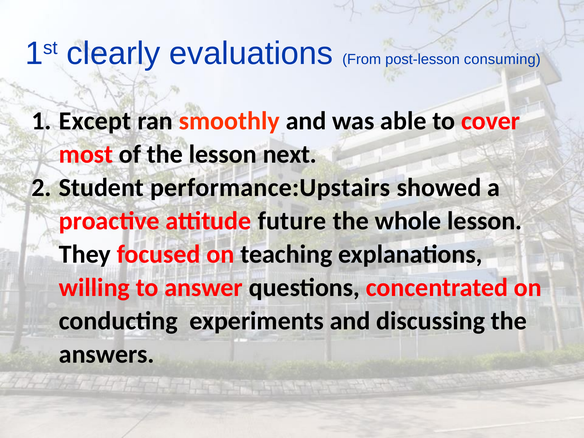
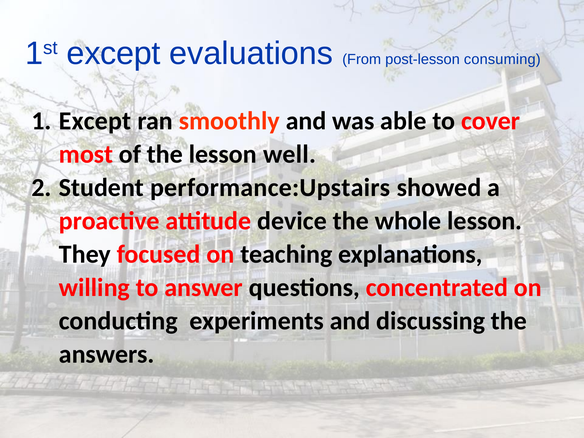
1st clearly: clearly -> except (114, 53)
next: next -> well (290, 154)
future: future -> device (292, 221)
